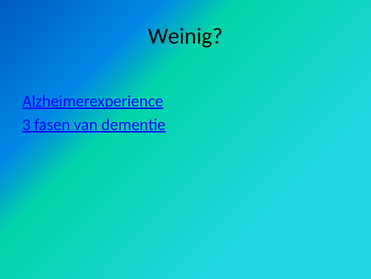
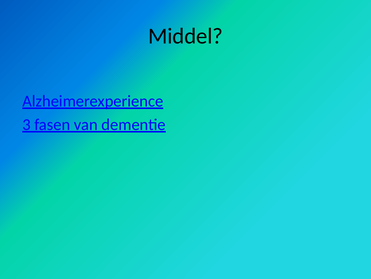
Weinig: Weinig -> Middel (186, 36)
